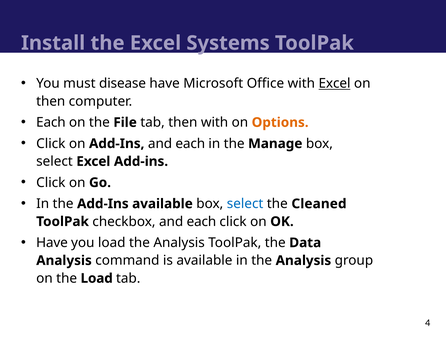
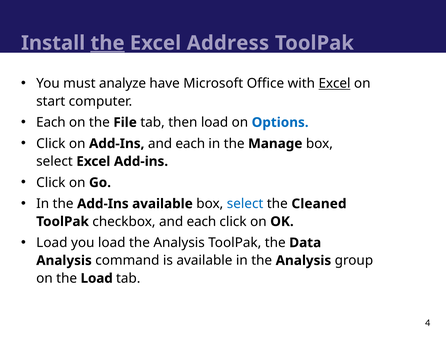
the underline: none -> present (108, 43)
Systems: Systems -> Address (228, 43)
disease: disease -> analyze (123, 84)
then: then -> start (51, 101)
then with: with -> load (215, 123)
Options colour: orange -> blue (280, 123)
Have: Have -> Load (52, 243)
